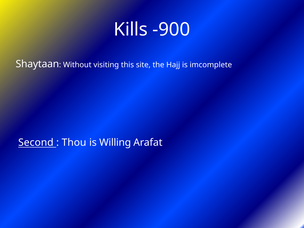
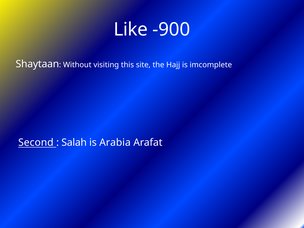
Kills: Kills -> Like (131, 29)
Thou: Thou -> Salah (74, 143)
Willing: Willing -> Arabia (115, 143)
